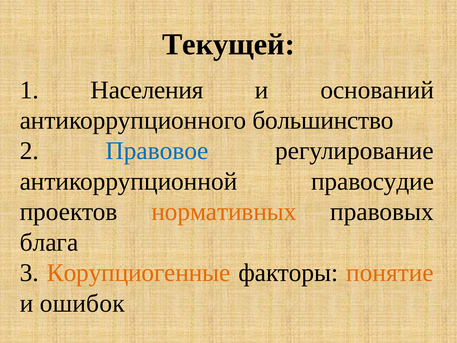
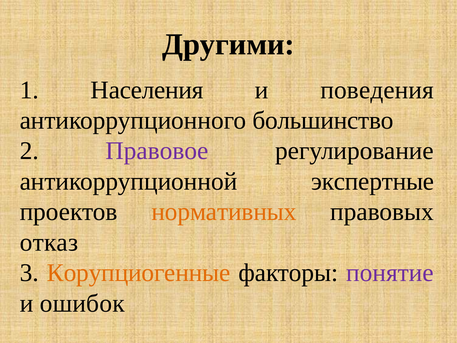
Текущей: Текущей -> Другими (228, 44)
оснований: оснований -> поведения (377, 90)
Правовое colour: blue -> purple (157, 151)
правосудие: правосудие -> экспертные (373, 181)
блага: блага -> отказ (49, 242)
понятие colour: orange -> purple (390, 273)
